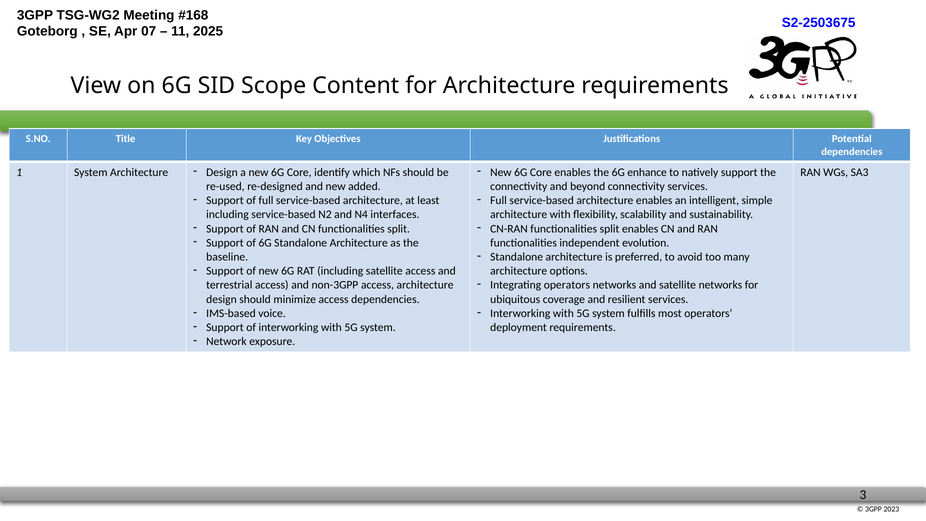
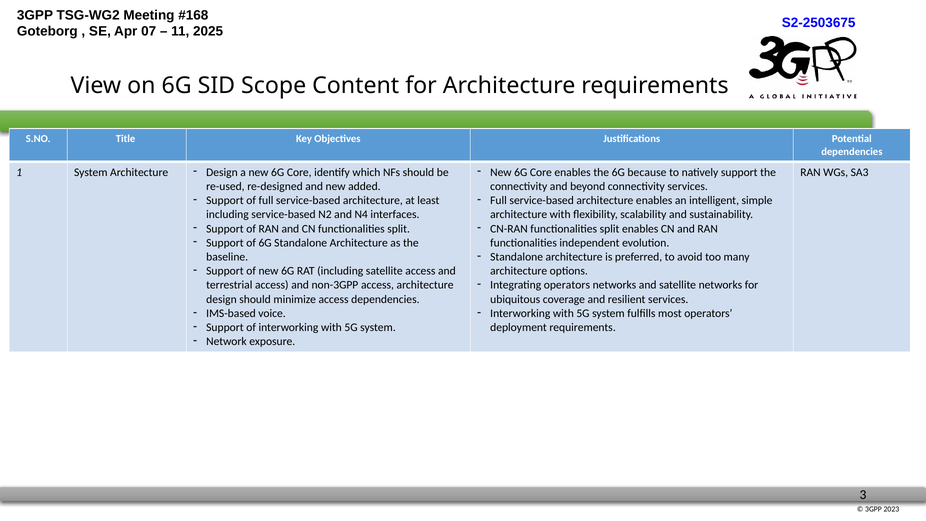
enhance: enhance -> because (647, 172)
